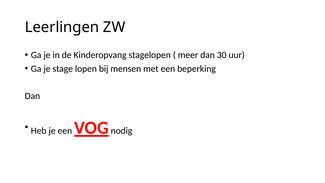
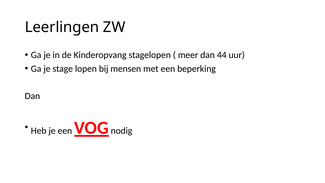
30: 30 -> 44 (222, 55)
